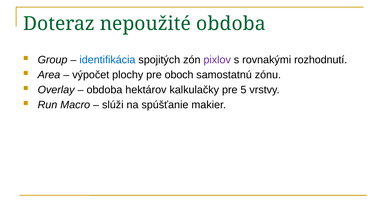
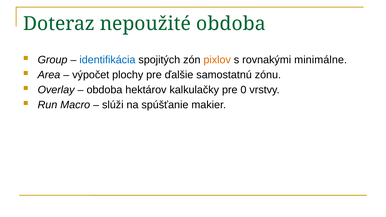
pixlov colour: purple -> orange (217, 60)
rozhodnutí: rozhodnutí -> minimálne (321, 60)
oboch: oboch -> ďalšie (179, 75)
5: 5 -> 0 (243, 90)
